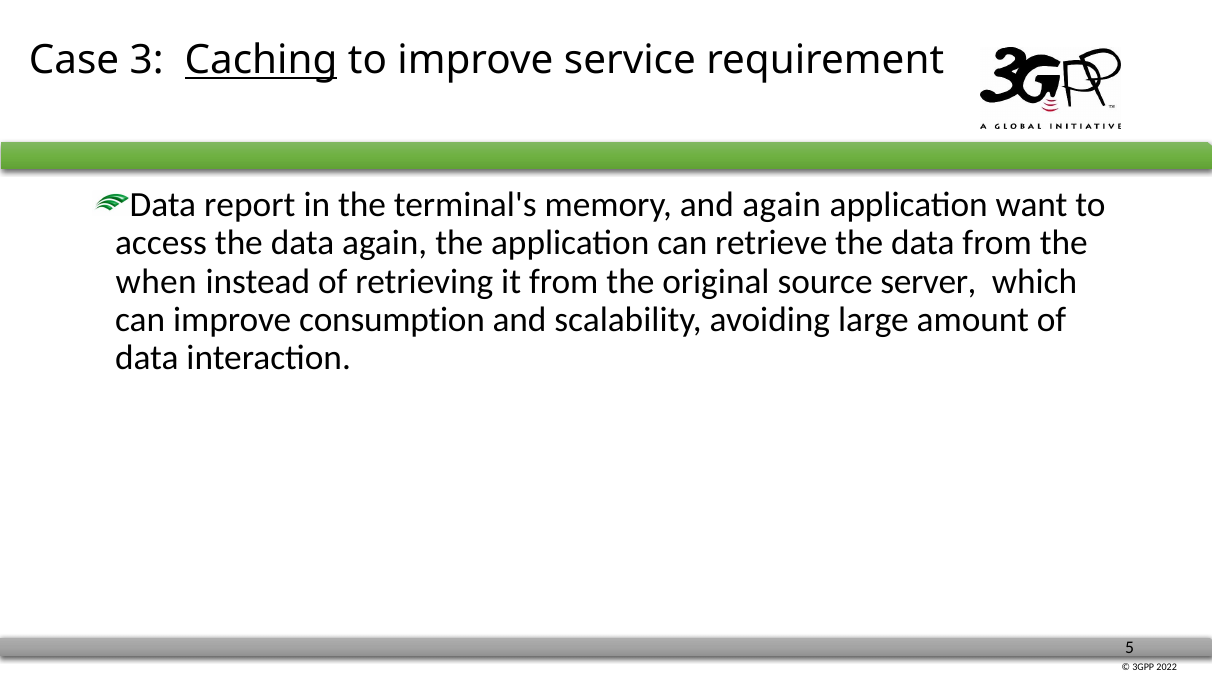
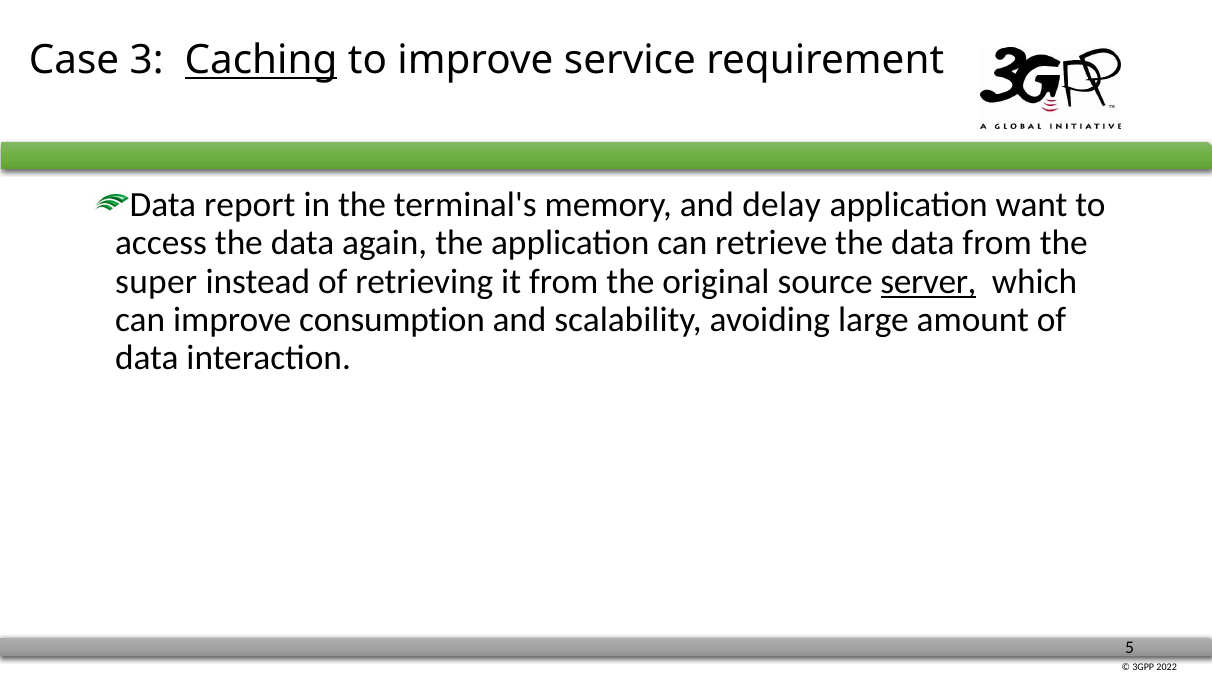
and again: again -> delay (782, 205)
when: when -> super (156, 281)
server underline: none -> present (928, 281)
